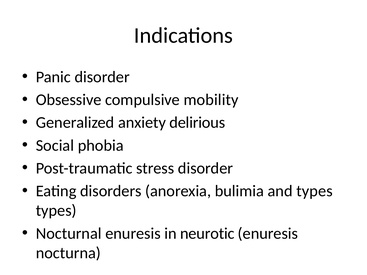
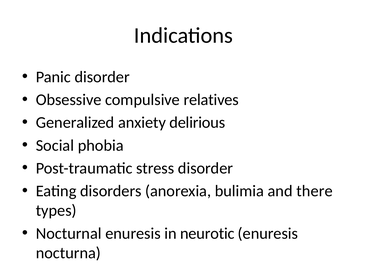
mobility: mobility -> relatives (211, 100)
and types: types -> there (315, 191)
